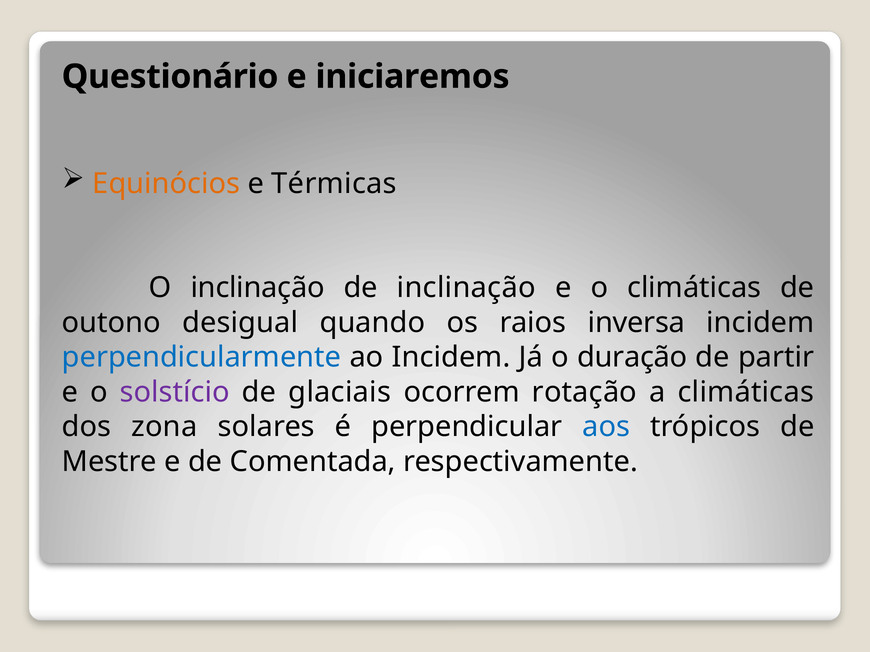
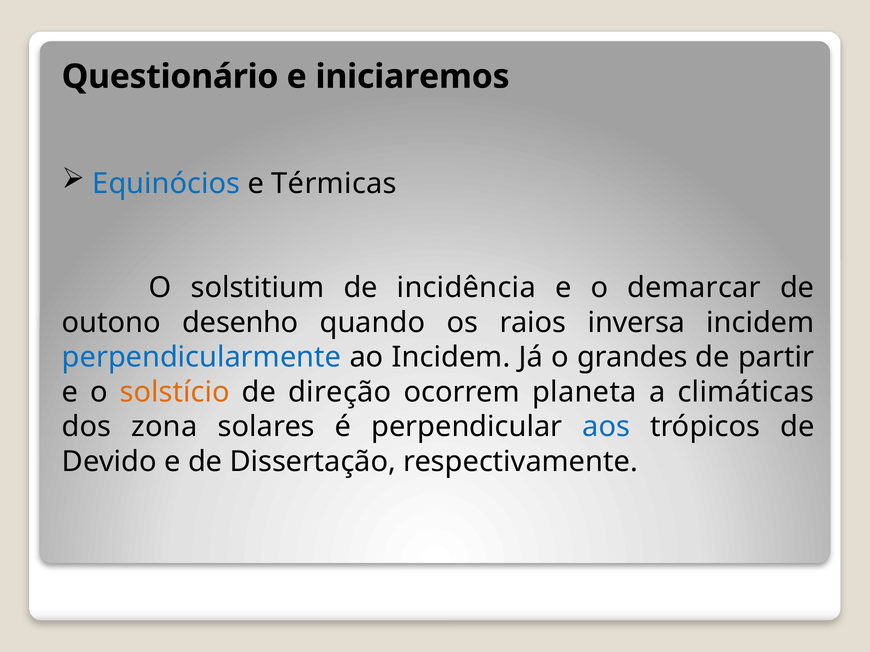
Equinócios colour: orange -> blue (166, 184)
O inclinação: inclinação -> solstitium (258, 288)
de inclinação: inclinação -> incidência (466, 288)
o climáticas: climáticas -> demarcar (694, 288)
desigual: desigual -> desenho (240, 323)
duração: duração -> grandes (632, 358)
solstício colour: purple -> orange (175, 392)
glaciais: glaciais -> direção (340, 392)
rotação: rotação -> planeta (584, 392)
Mestre: Mestre -> Devido (109, 462)
Comentada: Comentada -> Dissertação (313, 462)
